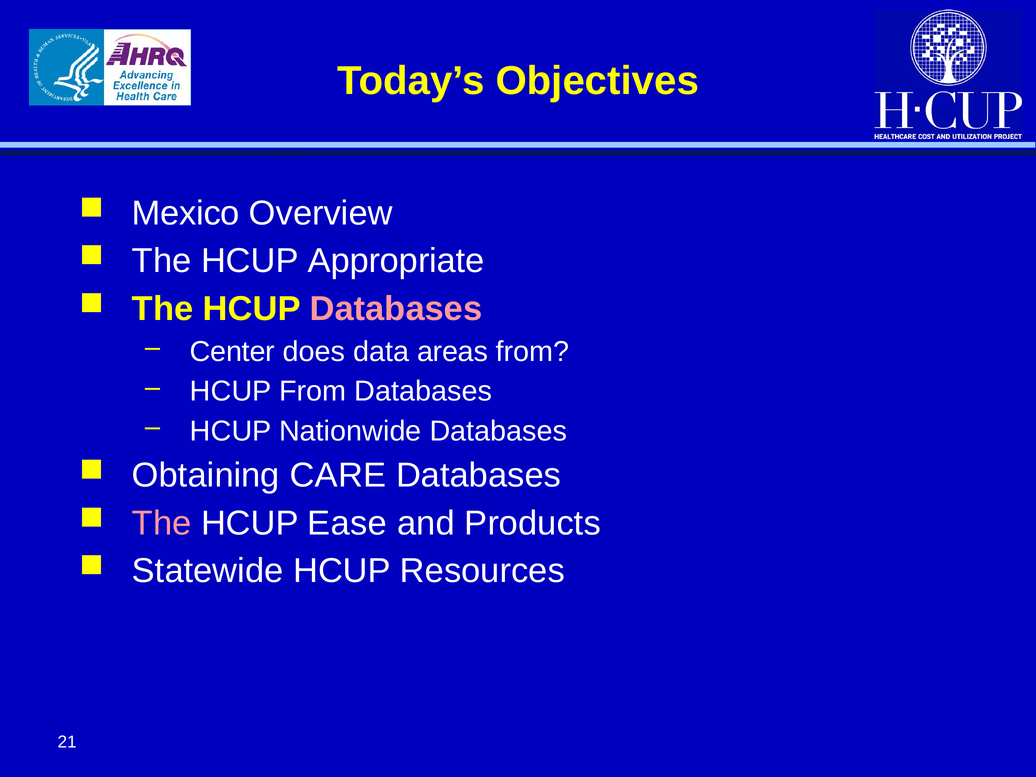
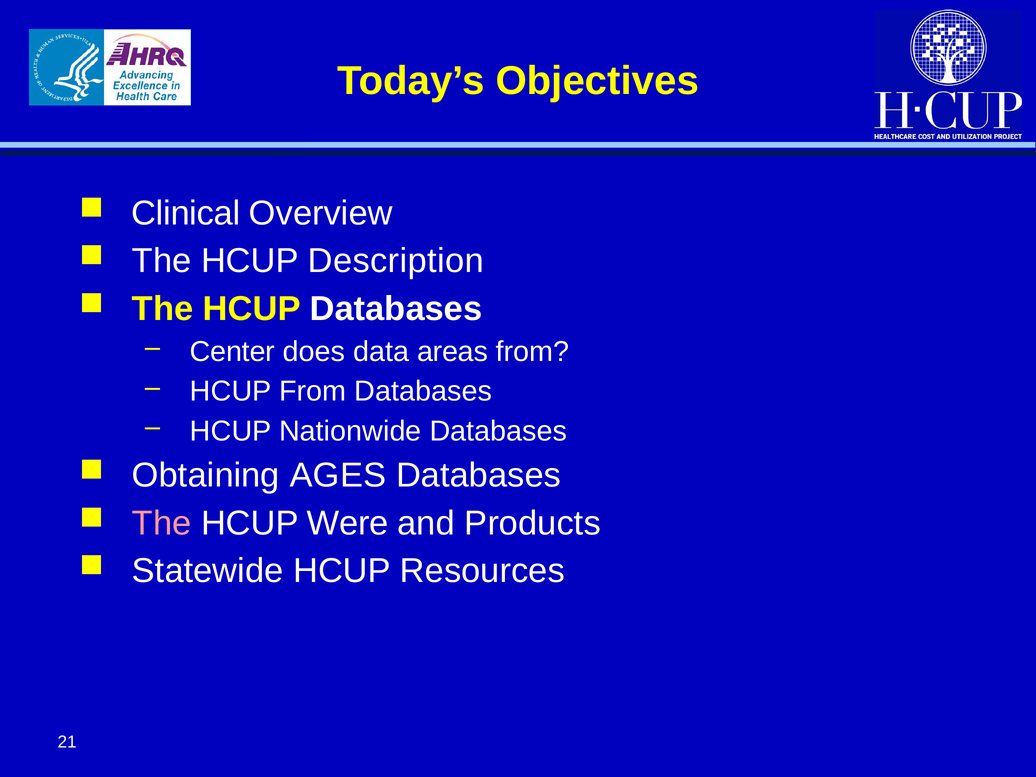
Mexico: Mexico -> Clinical (186, 213)
Appropriate: Appropriate -> Description (396, 261)
Databases colour: pink -> white (396, 309)
CARE: CARE -> AGES (338, 476)
Ease: Ease -> Were (348, 523)
